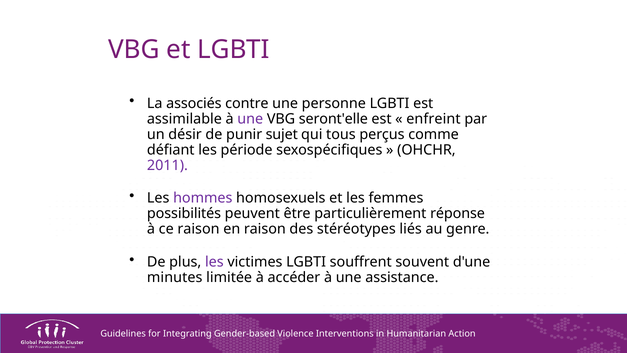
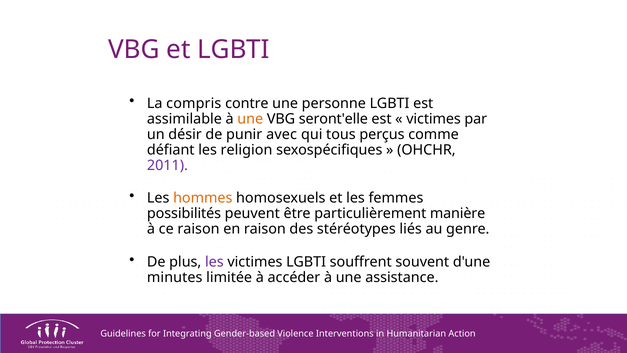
associés: associés -> compris (194, 103)
une colour: purple -> orange (250, 119)
enfreint: enfreint -> victimes (434, 119)
sujet: sujet -> avec (282, 134)
période: période -> religion (247, 150)
hommes colour: purple -> orange (203, 198)
réponse: réponse -> manière (458, 214)
